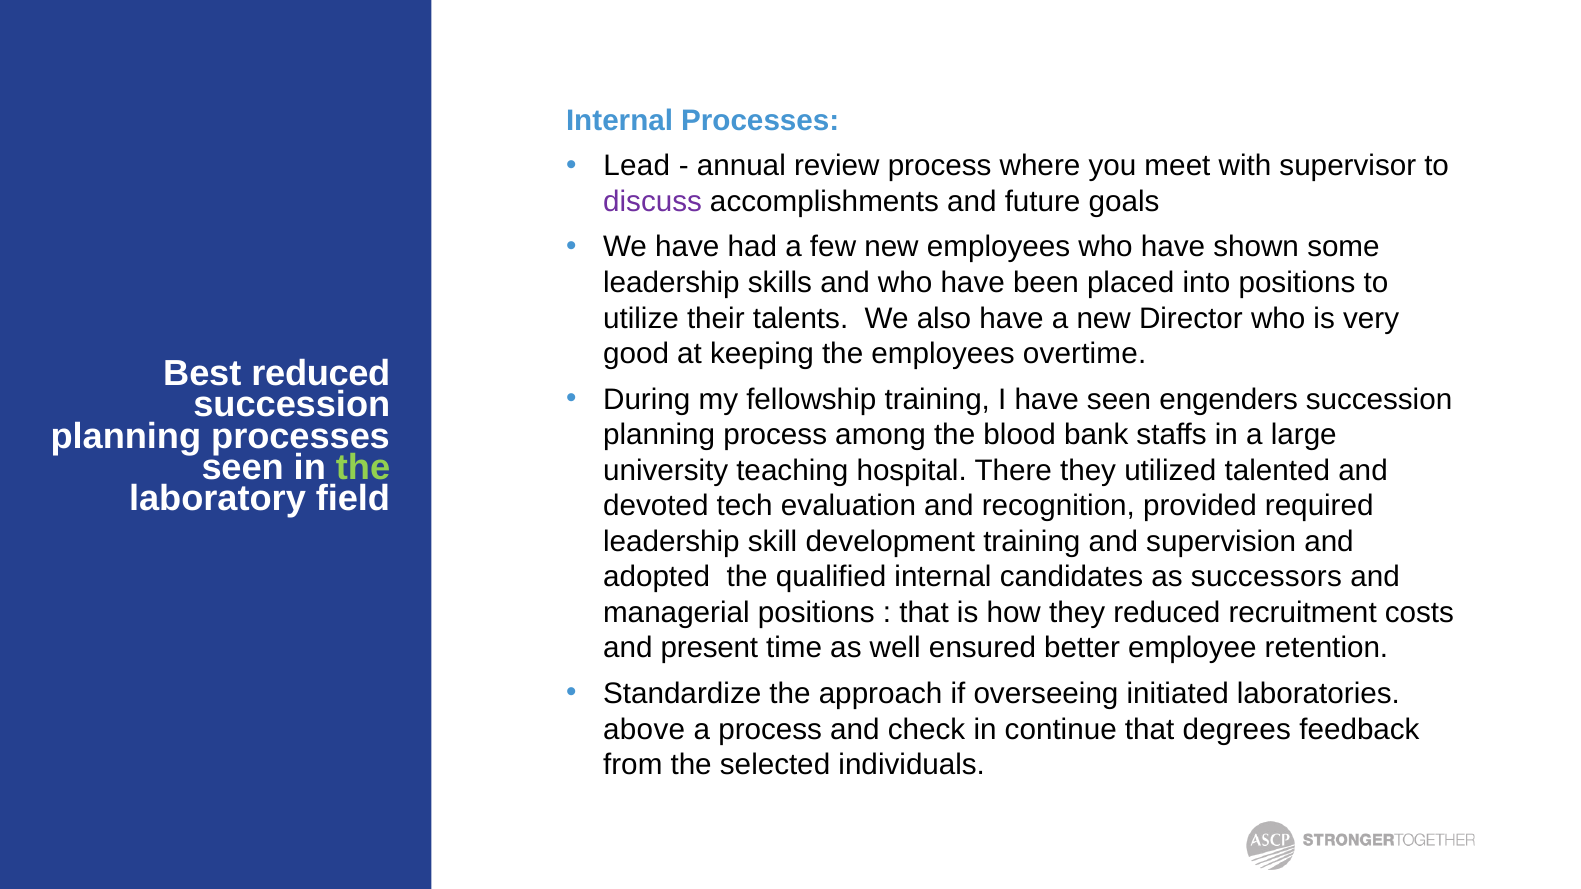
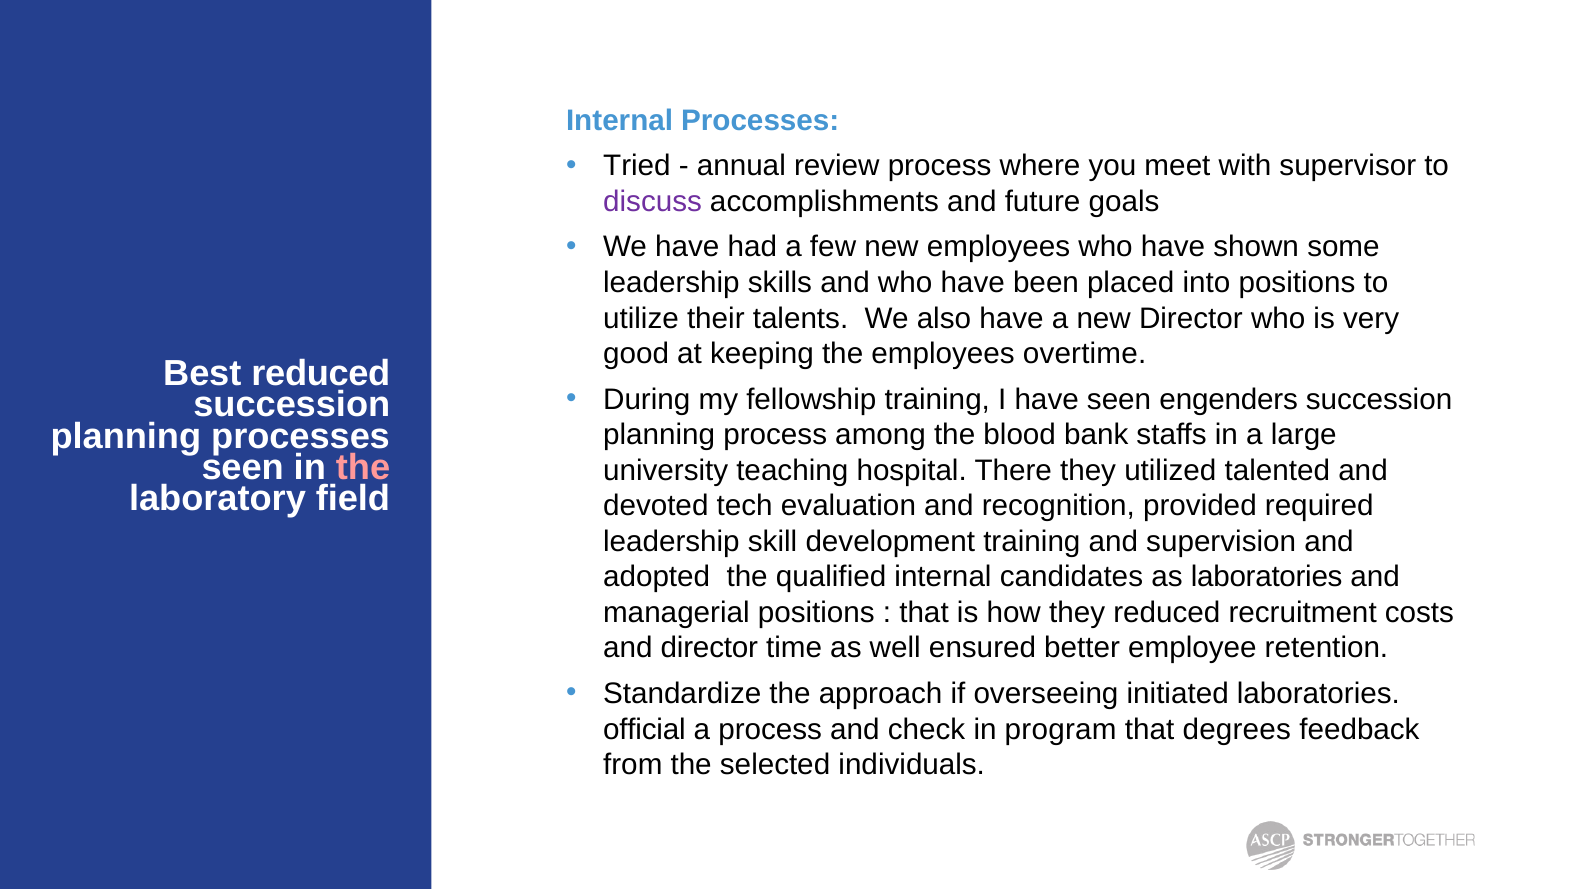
Lead: Lead -> Tried (637, 166)
the colour: light green -> pink (363, 468)
as successors: successors -> laboratories (1267, 577)
and present: present -> director (709, 648)
above: above -> official (644, 729)
continue: continue -> program (1061, 729)
